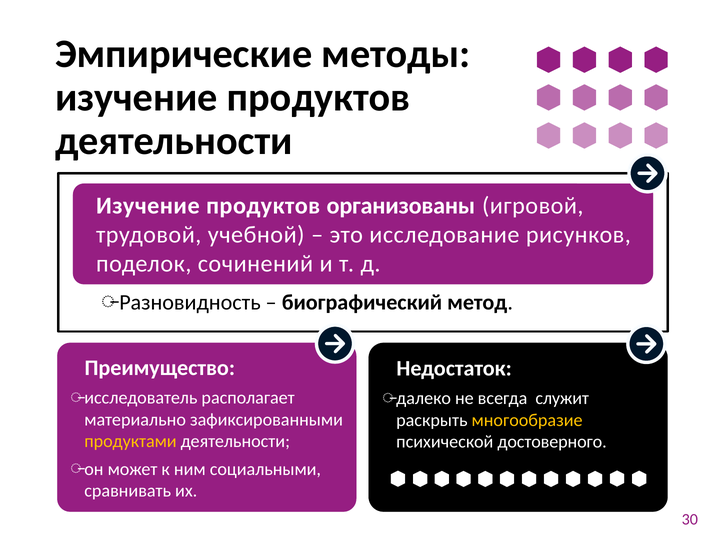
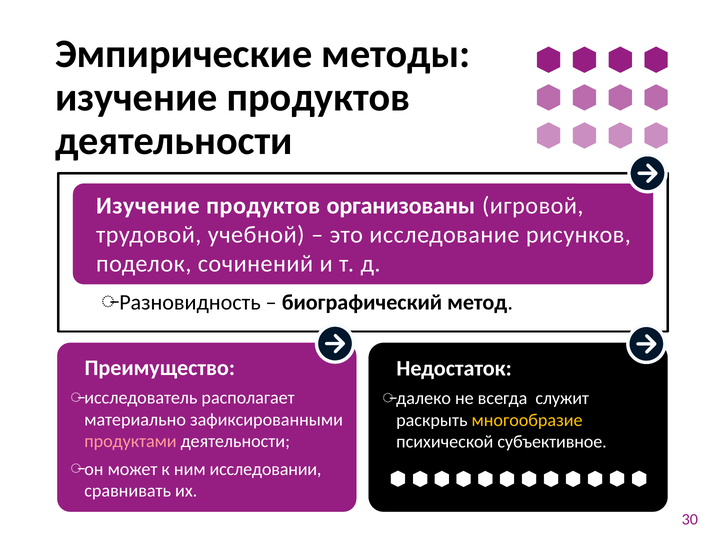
продуктами colour: yellow -> pink (130, 441)
достоверного: достоверного -> субъективное (552, 442)
социальными: социальными -> исследовании (266, 469)
